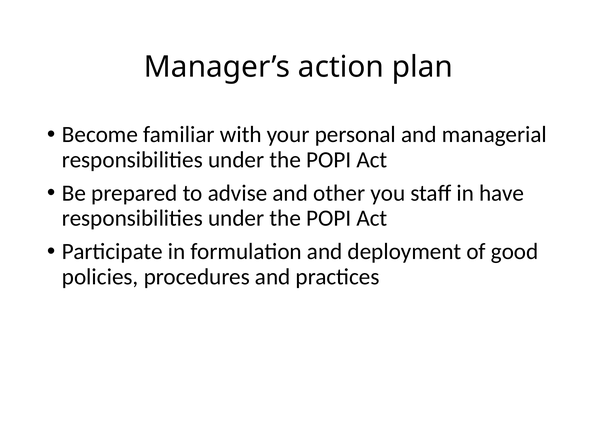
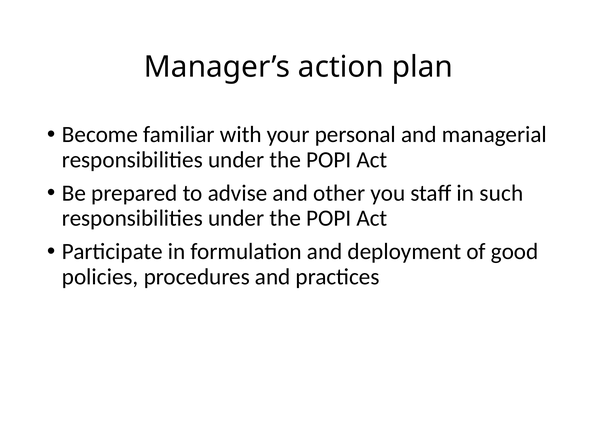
have: have -> such (501, 193)
